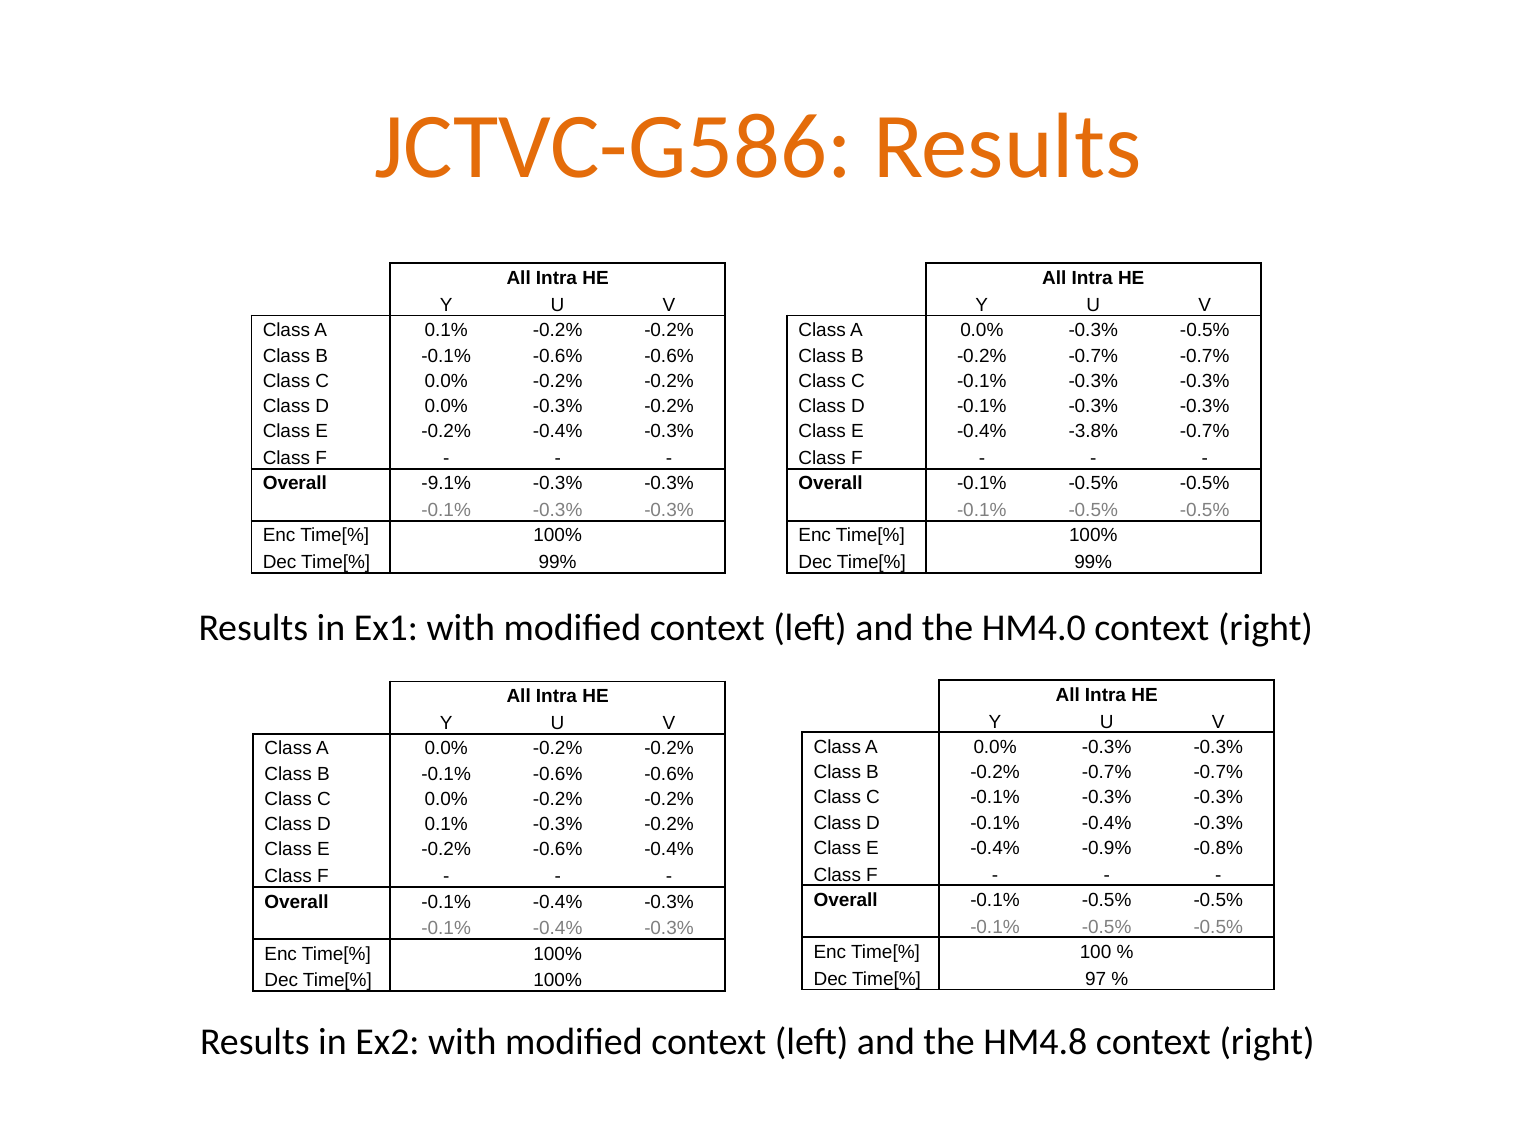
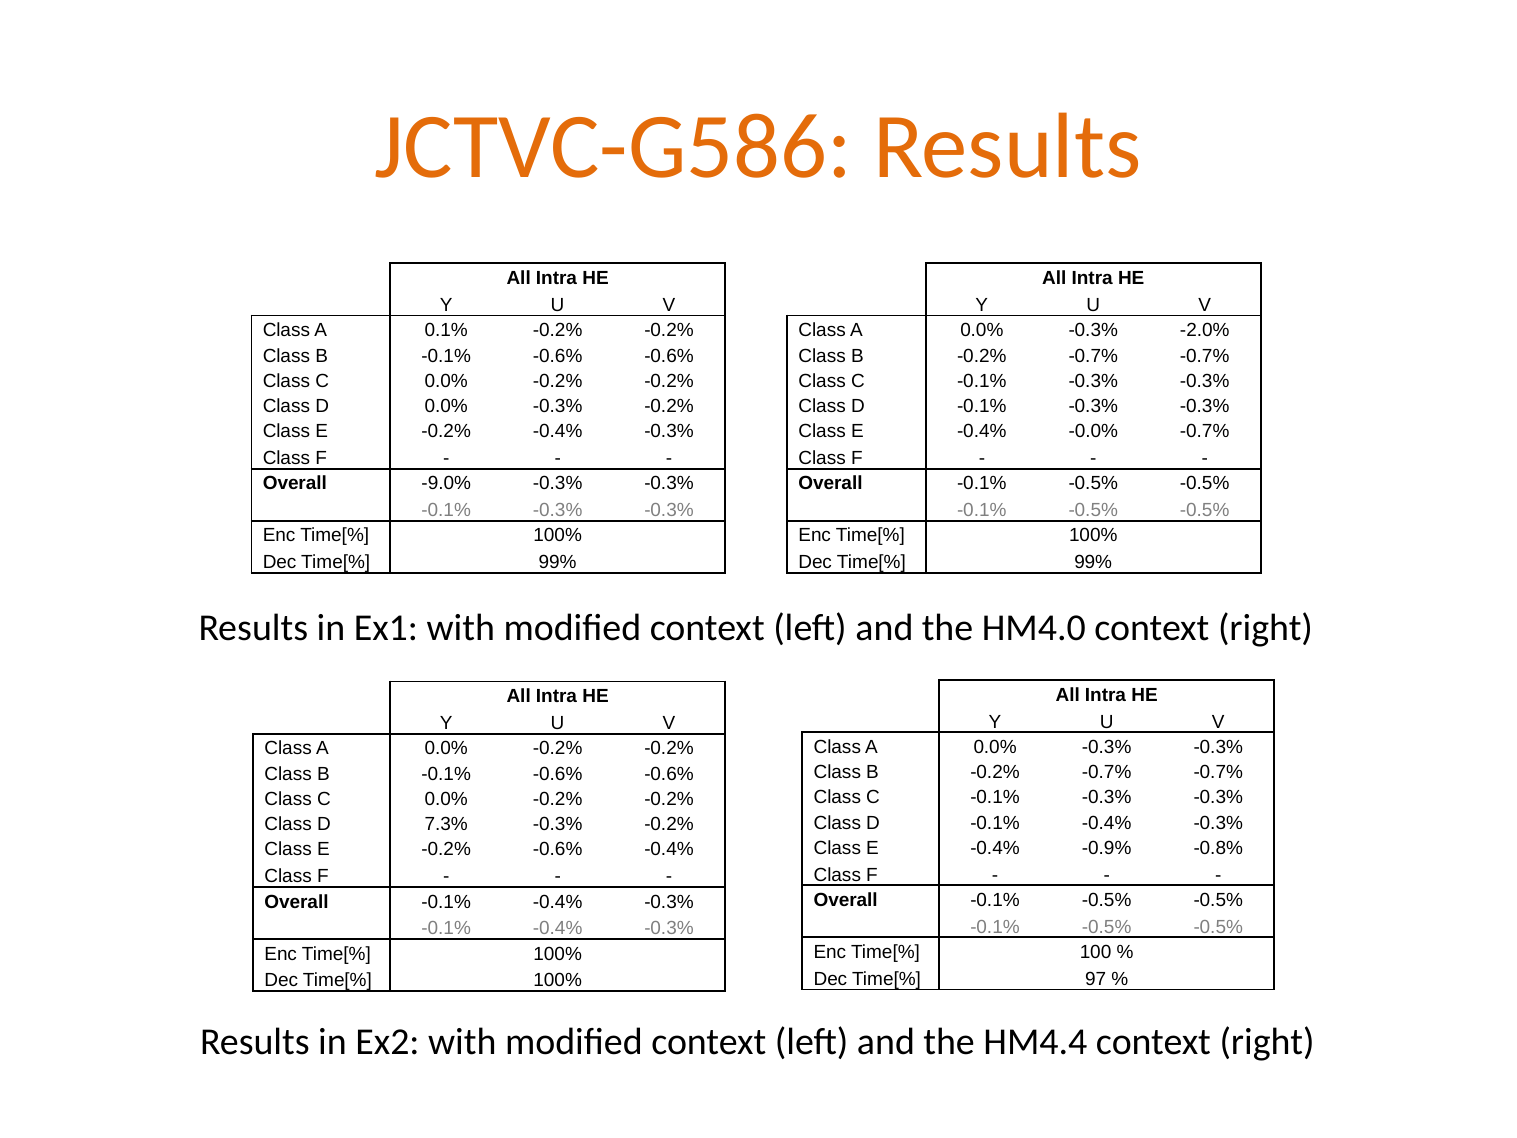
-0.3% -0.5%: -0.5% -> -2.0% (1205, 330)
-3.8%: -3.8% -> -0.0% (1093, 431)
-9.1%: -9.1% -> -9.0% (446, 484)
D 0.1%: 0.1% -> 7.3% (446, 824)
HM4.8: HM4.8 -> HM4.4 (1035, 1042)
